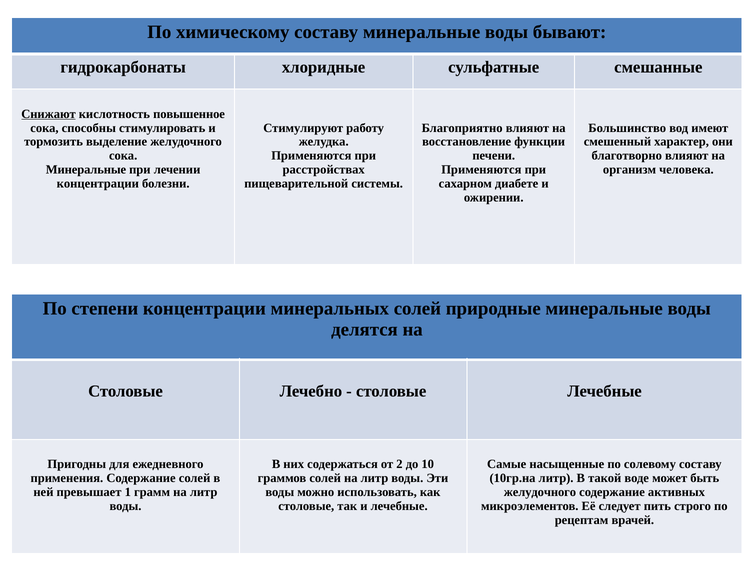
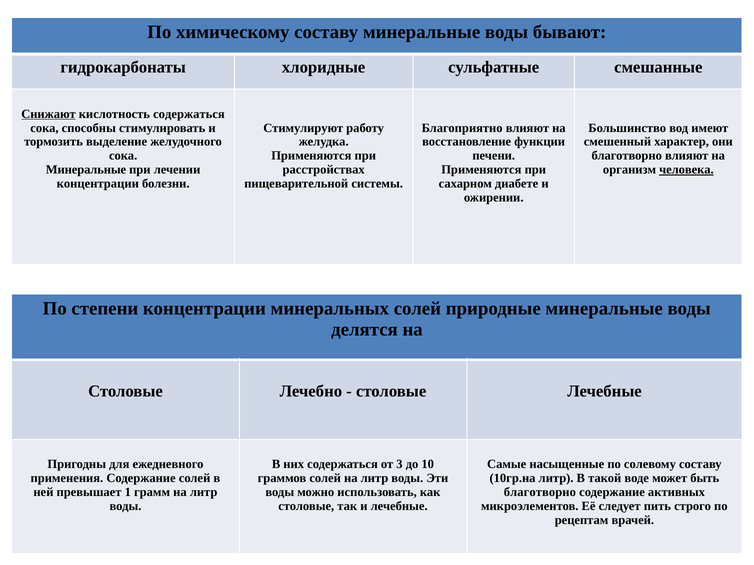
кислотность повышенное: повышенное -> содержаться (189, 114)
человека underline: none -> present (686, 170)
2: 2 -> 3 (399, 465)
желудочного: желудочного -> благотворно (540, 493)
